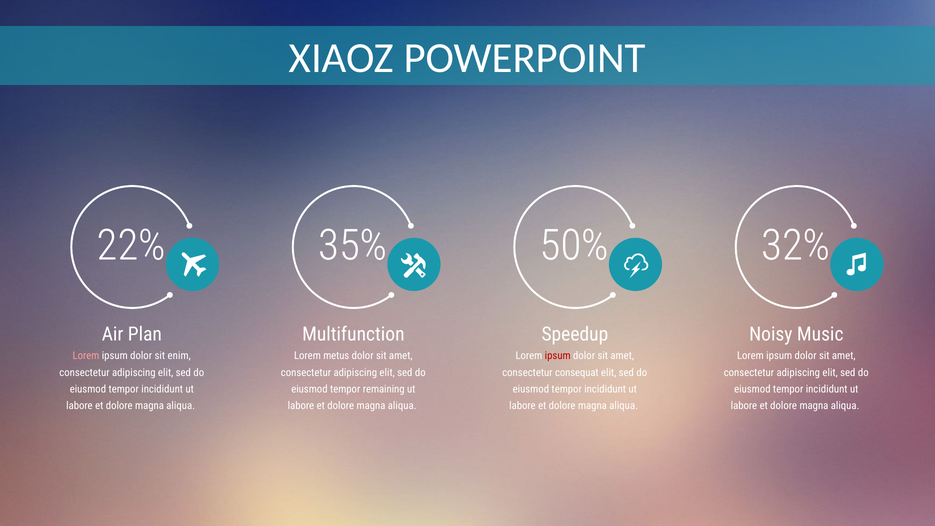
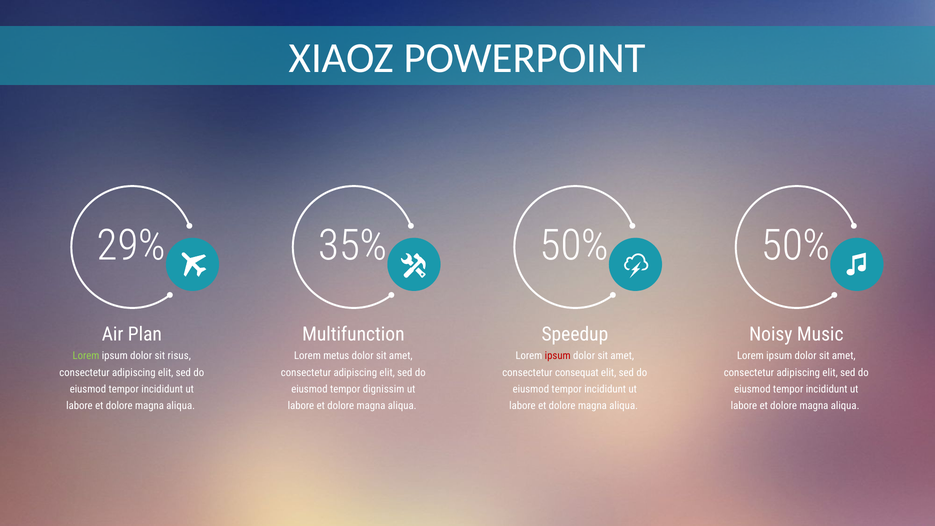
22%: 22% -> 29% (131, 246)
50% 32%: 32% -> 50% (796, 246)
Lorem colour: pink -> light green (86, 356)
enim: enim -> risus (179, 356)
remaining: remaining -> dignissim (384, 389)
